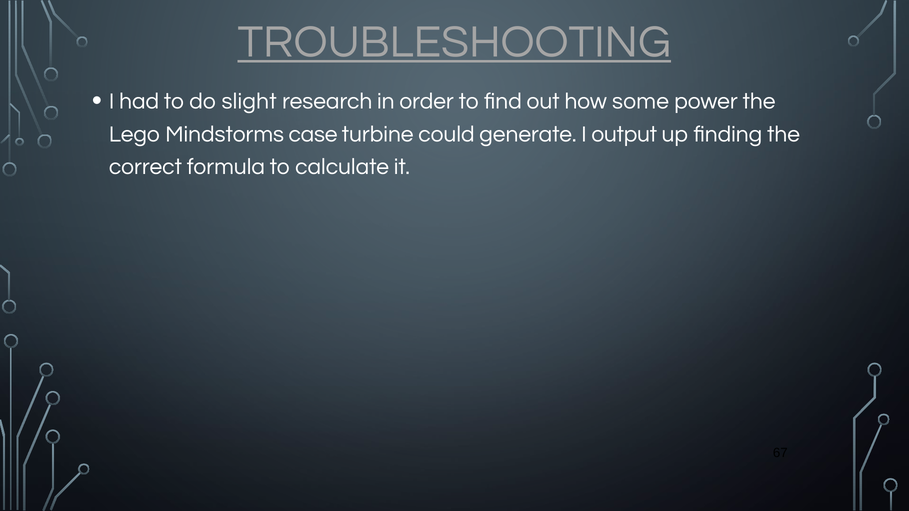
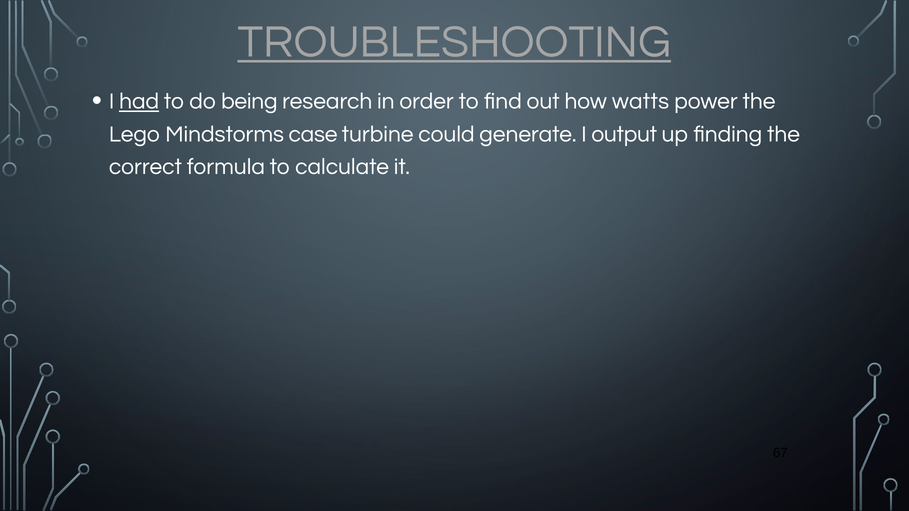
had underline: none -> present (139, 102)
slight: slight -> being (249, 102)
some: some -> watts (641, 102)
